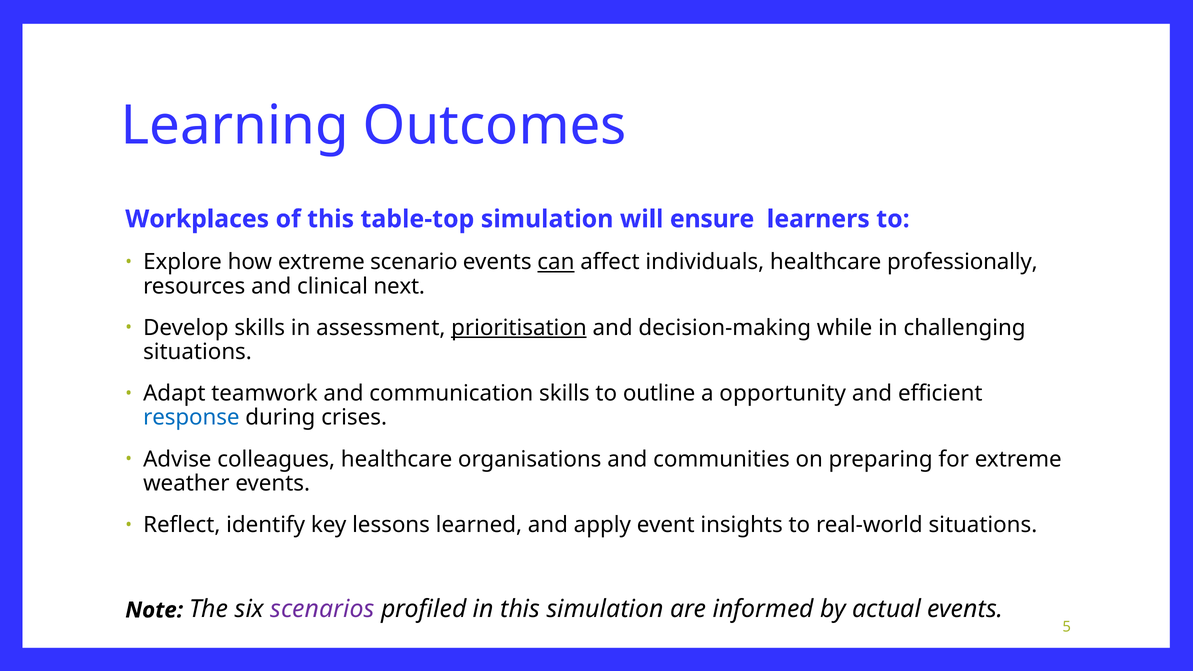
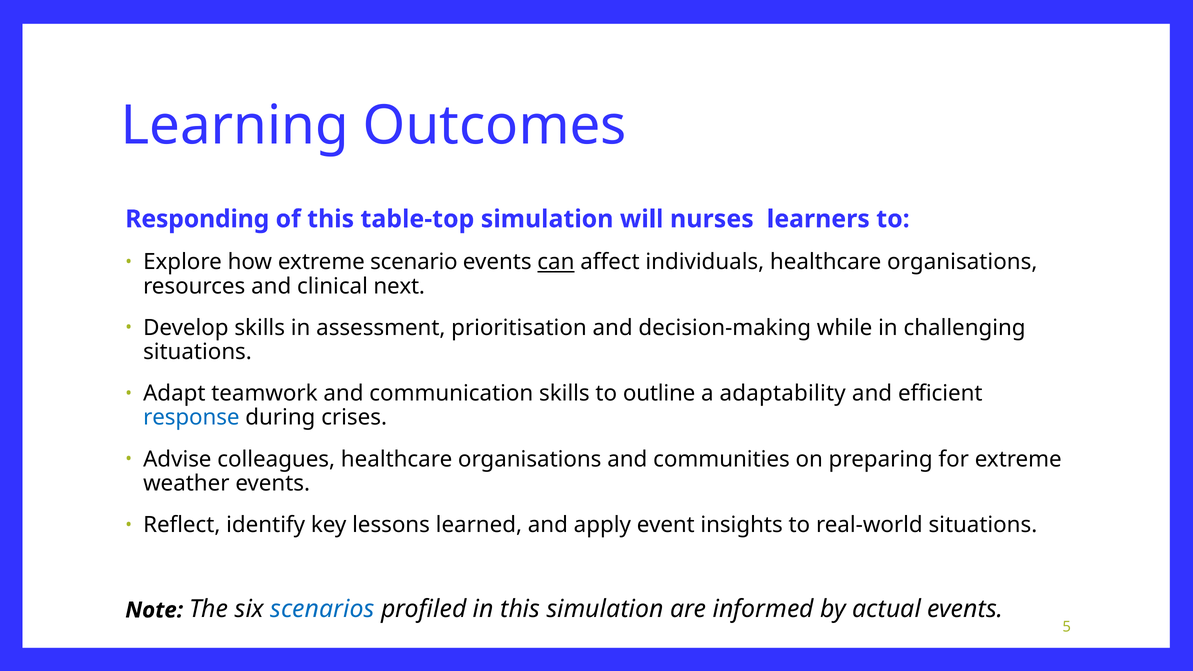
Workplaces: Workplaces -> Responding (197, 219)
ensure: ensure -> nurses (712, 219)
individuals healthcare professionally: professionally -> organisations (962, 262)
prioritisation underline: present -> none (519, 328)
opportunity: opportunity -> adaptability (783, 393)
scenarios colour: purple -> blue (323, 609)
